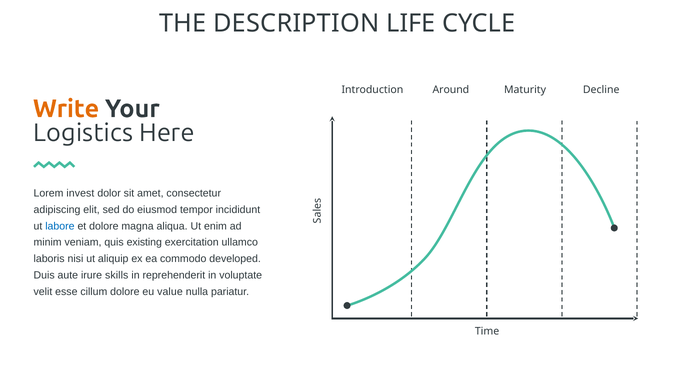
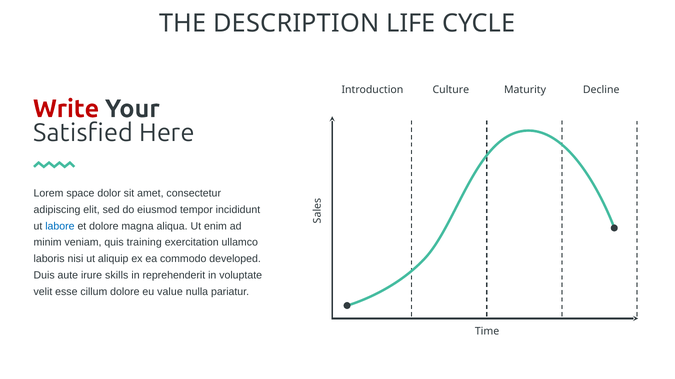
Around: Around -> Culture (451, 90)
Write colour: orange -> red (66, 109)
Logistics: Logistics -> Satisfied (83, 133)
invest: invest -> space (80, 194)
existing: existing -> training (144, 243)
